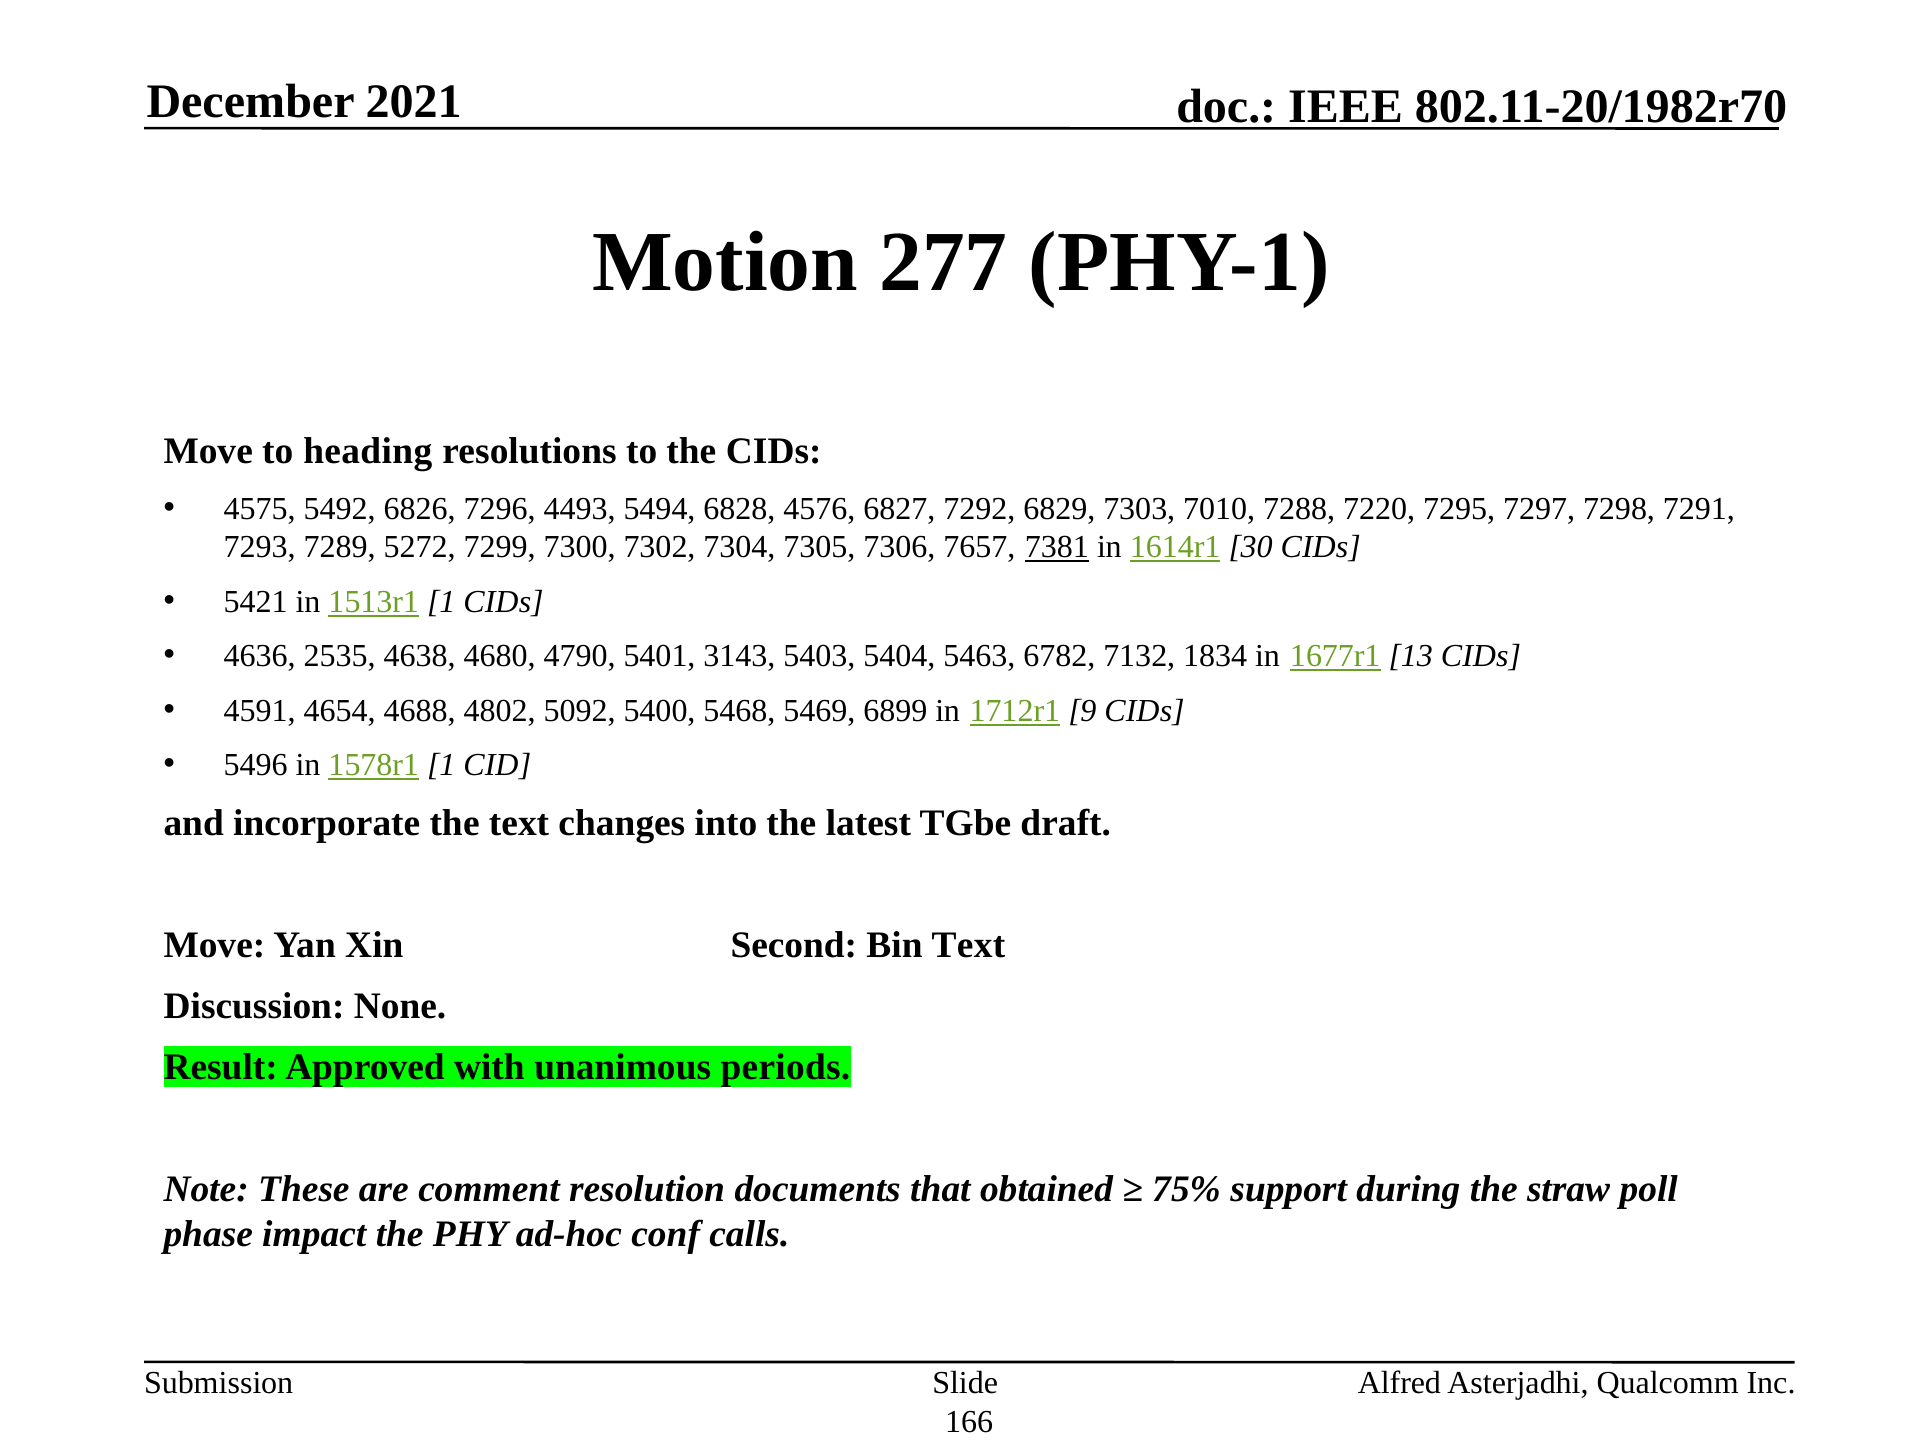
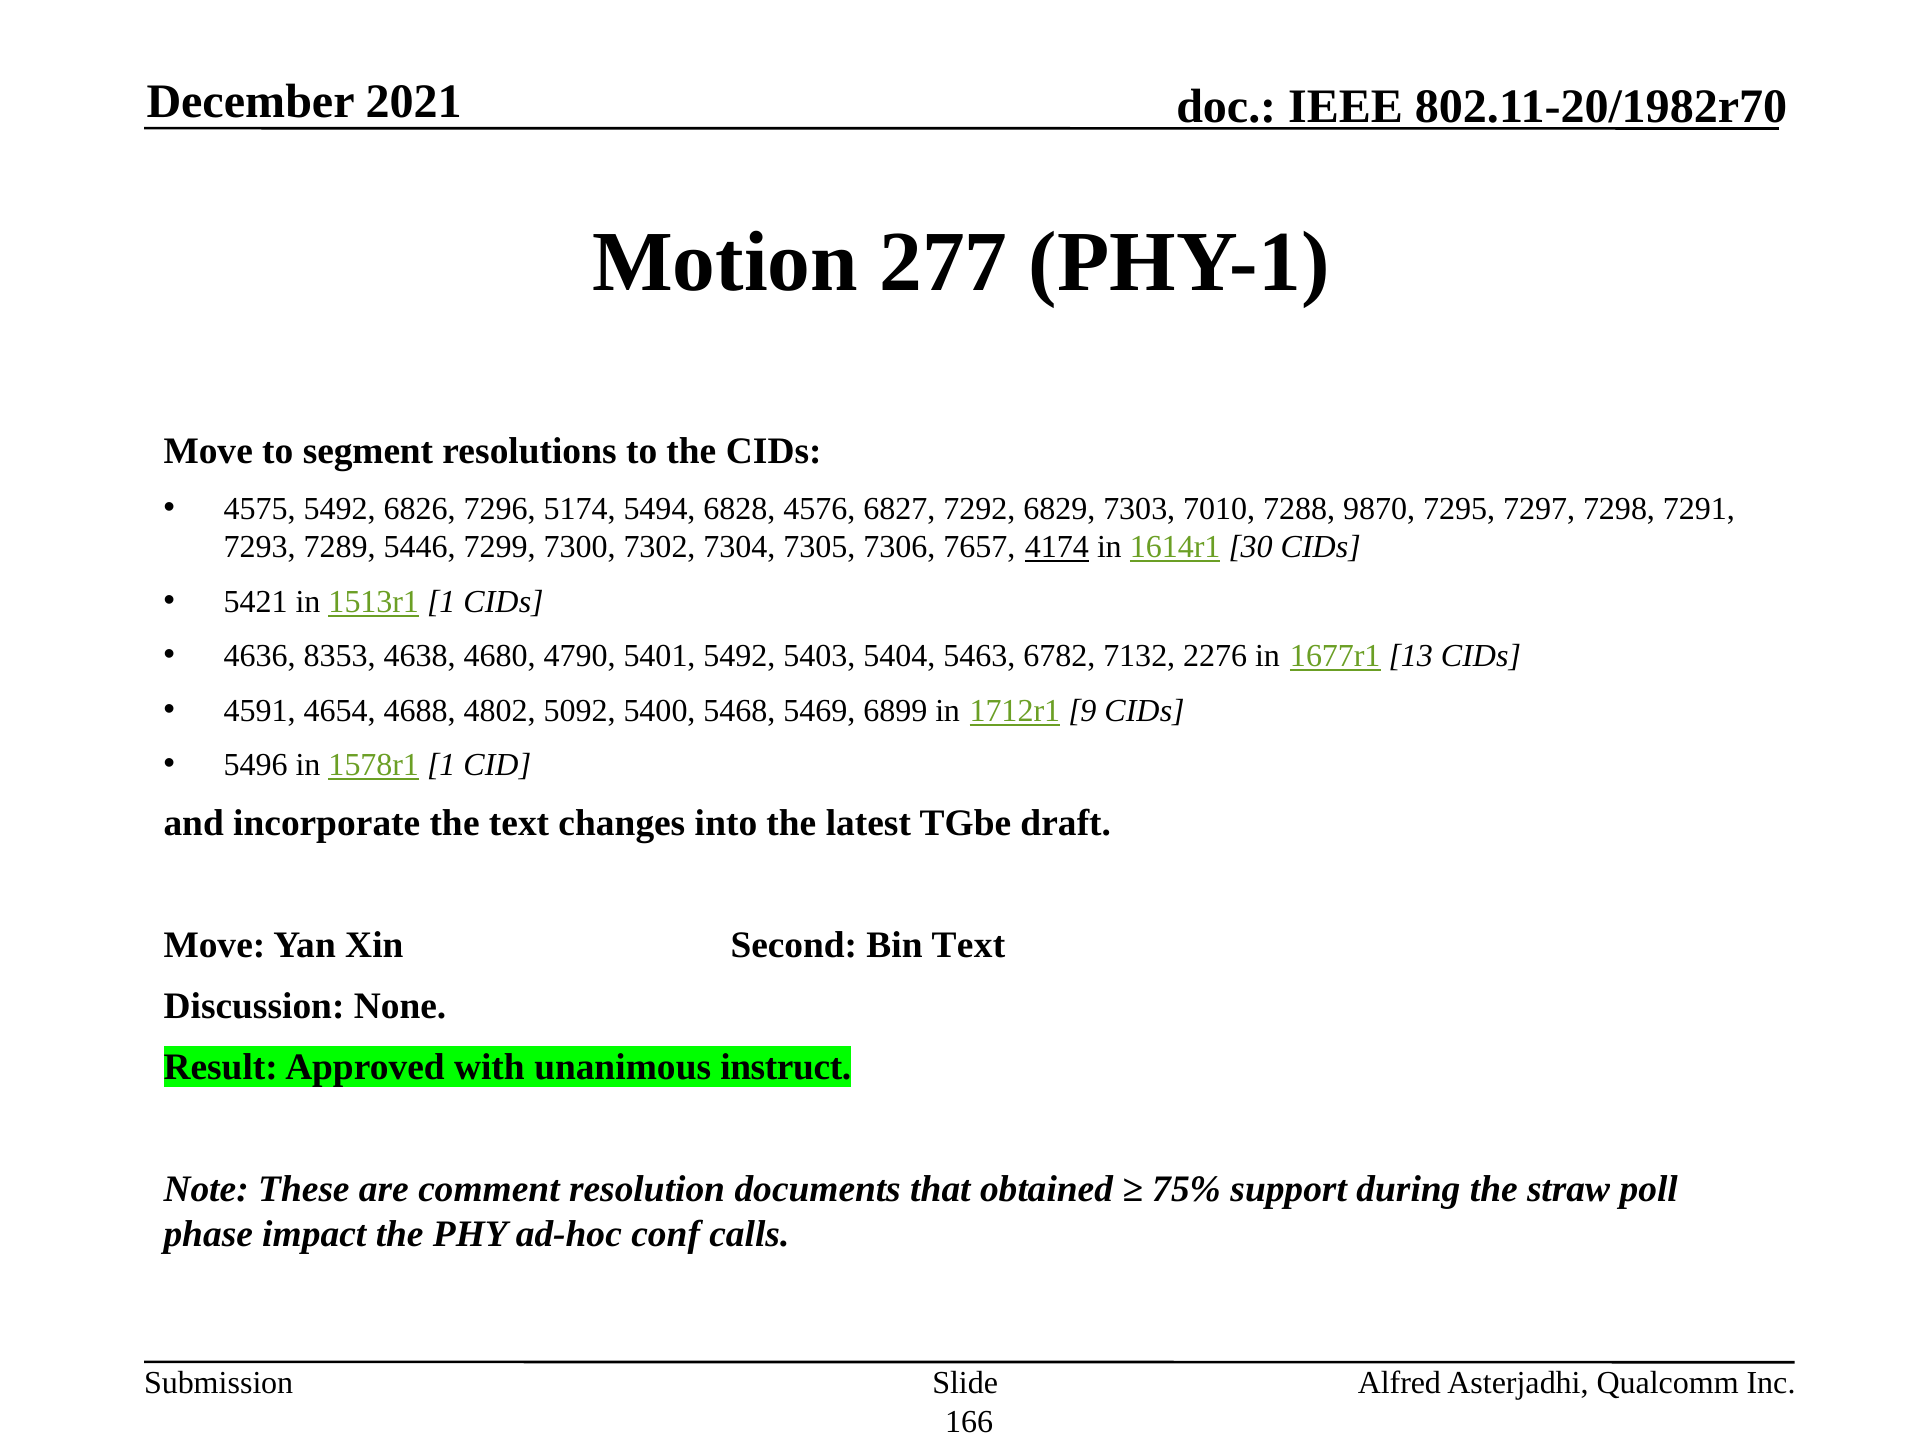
heading: heading -> segment (368, 451)
4493: 4493 -> 5174 (580, 509)
7220: 7220 -> 9870 (1379, 509)
5272: 5272 -> 5446 (420, 547)
7381: 7381 -> 4174 (1057, 547)
2535: 2535 -> 8353 (340, 656)
5401 3143: 3143 -> 5492 (739, 656)
1834: 1834 -> 2276 (1215, 656)
periods: periods -> instruct (786, 1067)
